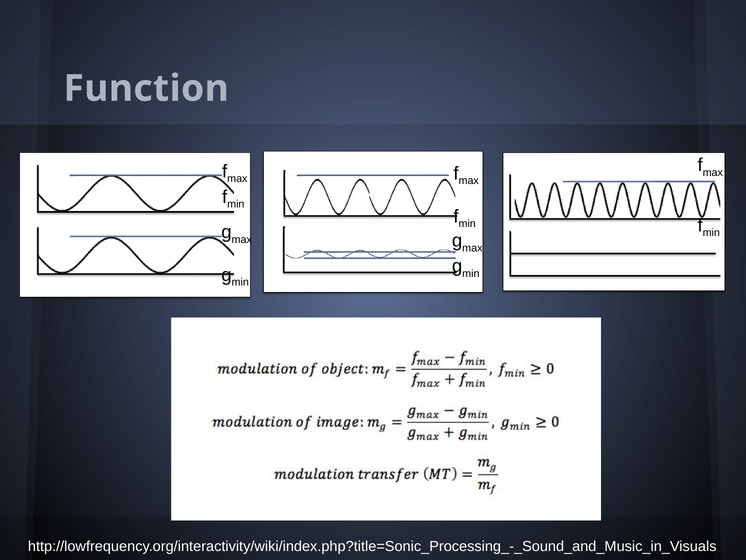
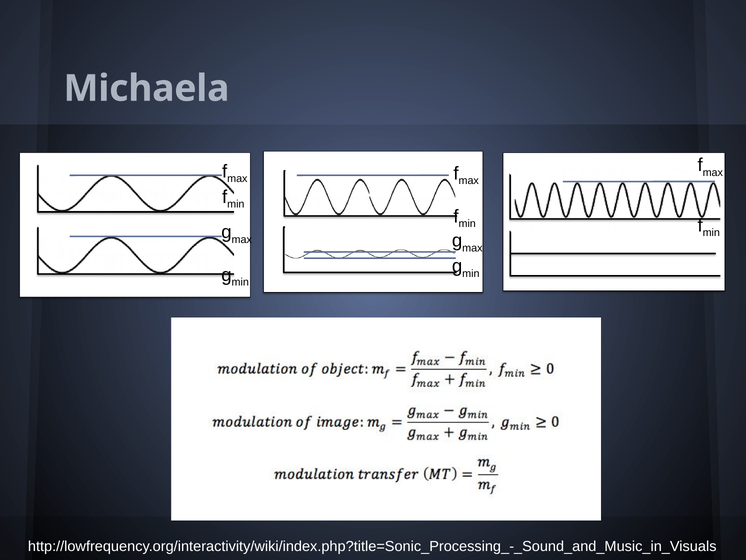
Function: Function -> Michaela (146, 88)
